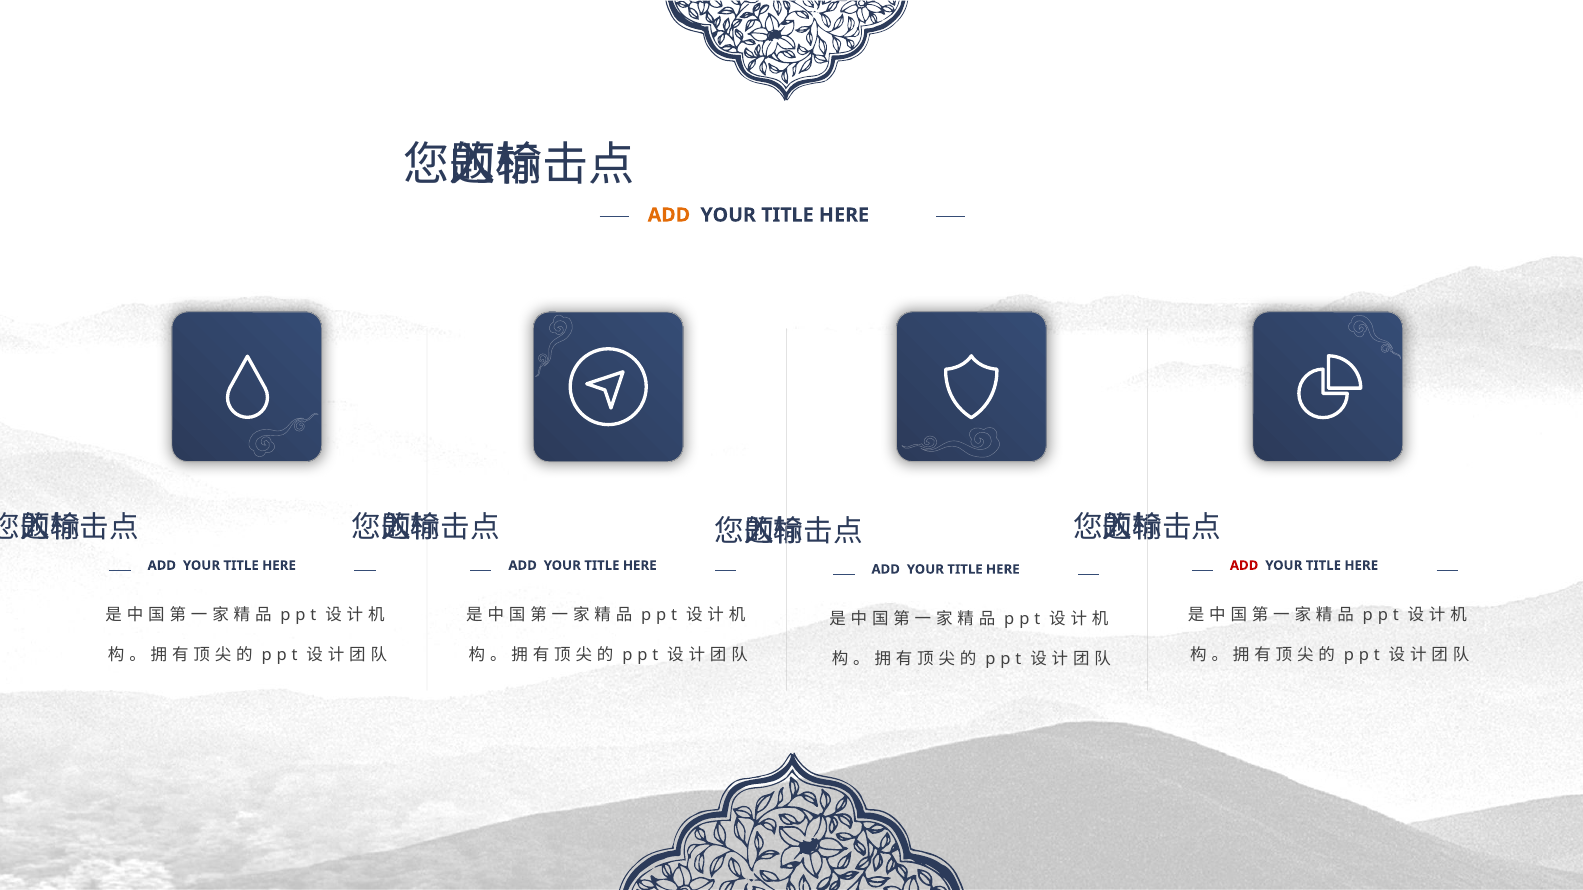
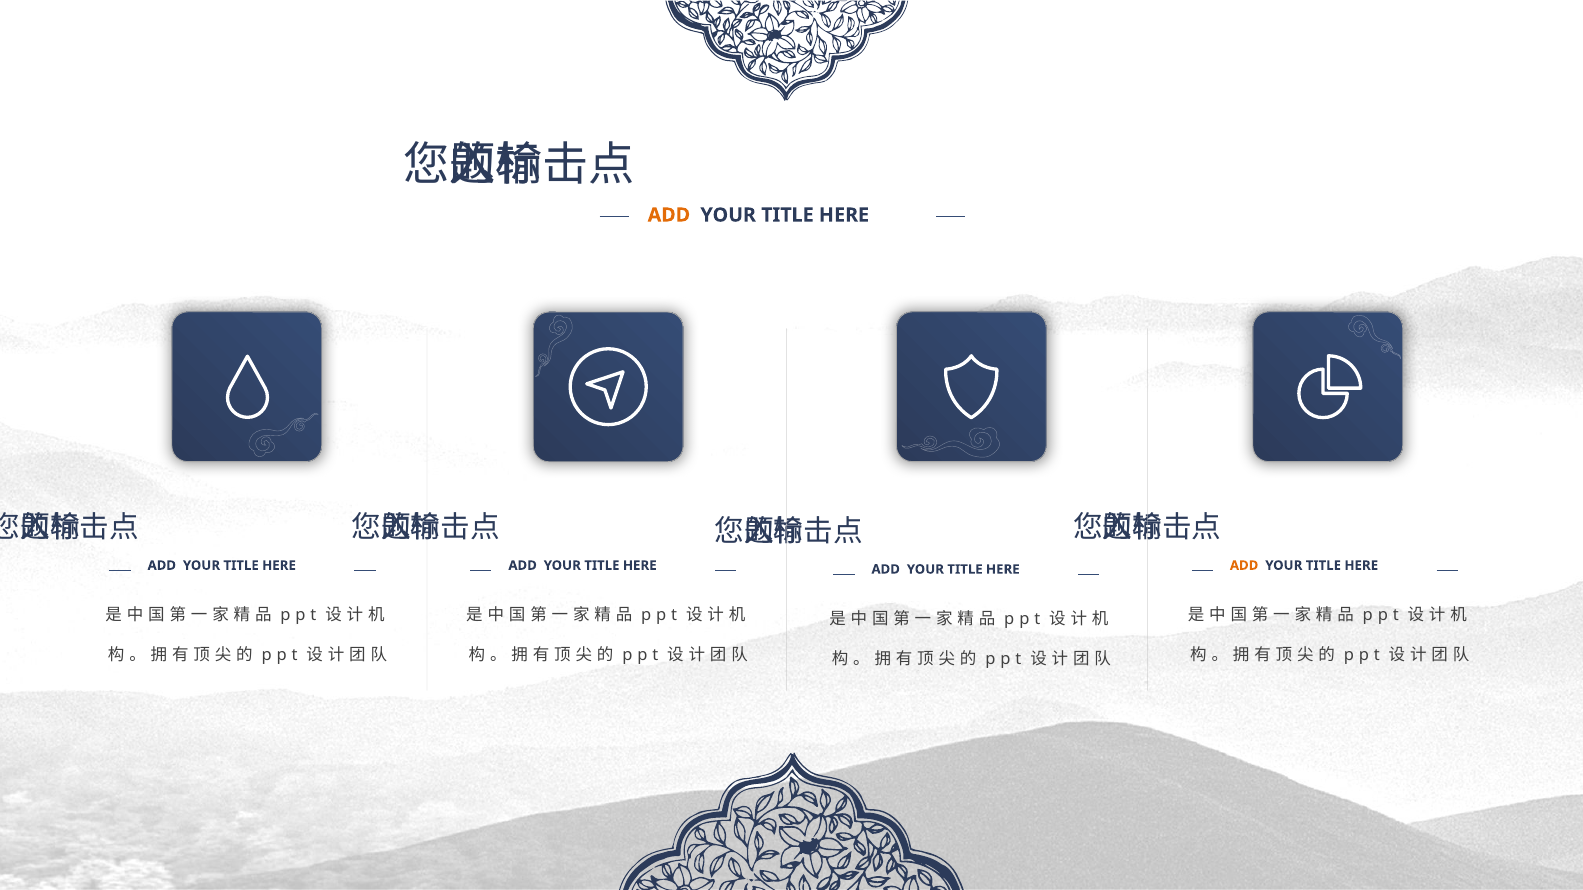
ADD colour: red -> orange (1244, 566)
